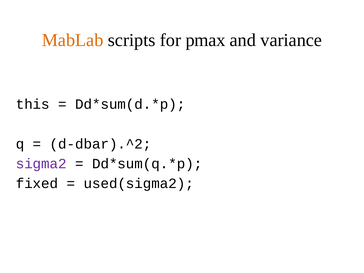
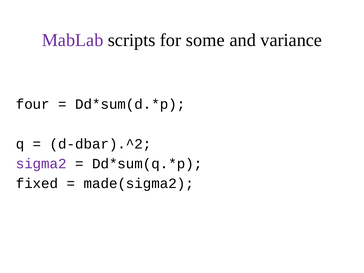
MabLab colour: orange -> purple (73, 40)
pmax: pmax -> some (205, 40)
this: this -> four (33, 104)
used(sigma2: used(sigma2 -> made(sigma2 (139, 184)
